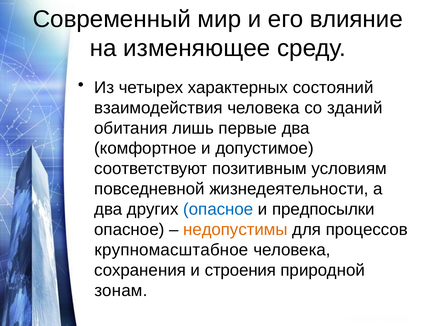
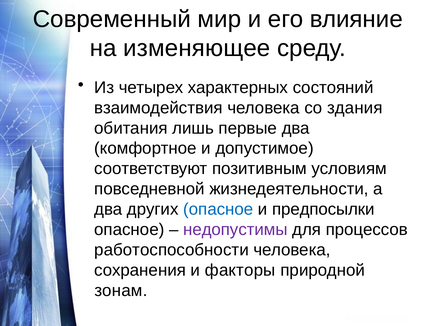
зданий: зданий -> здания (355, 108)
недопустимы colour: orange -> purple (235, 230)
крупномасштабное: крупномасштабное -> работоспособности (172, 250)
строения: строения -> факторы (240, 270)
